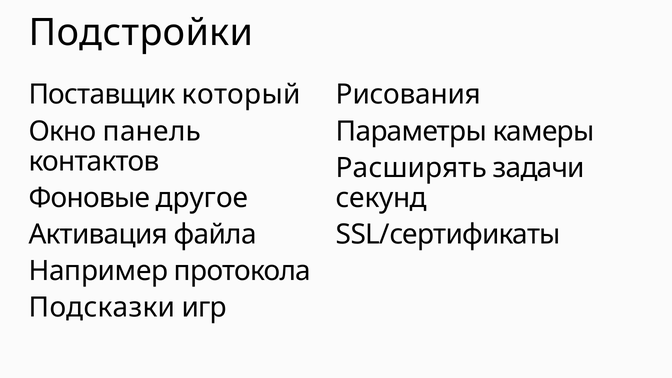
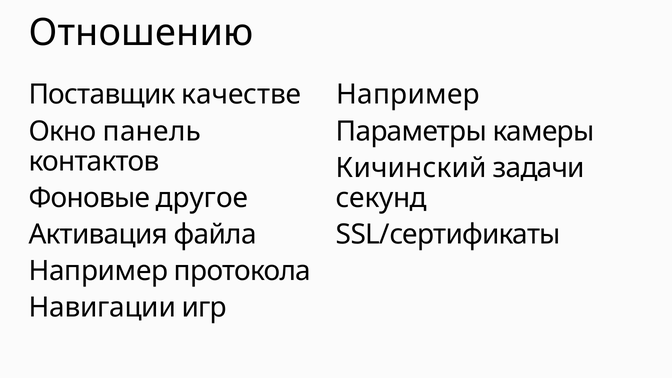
Подстройки: Подстройки -> Отношению (141, 33)
который: который -> качестве (241, 95)
Рисования: Рисования -> Например (408, 95)
Расширять: Расширять -> Кичинский (411, 168)
Подсказки: Подсказки -> Навигации (102, 308)
